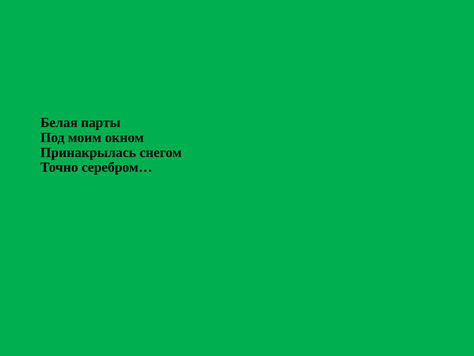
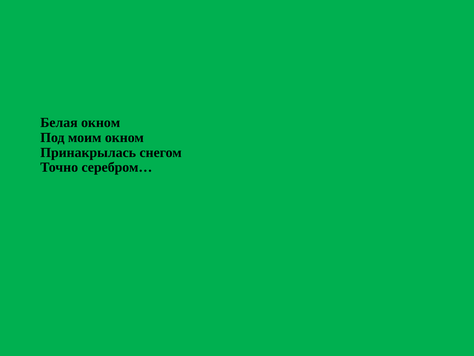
Белая парты: парты -> окном (101, 122)
